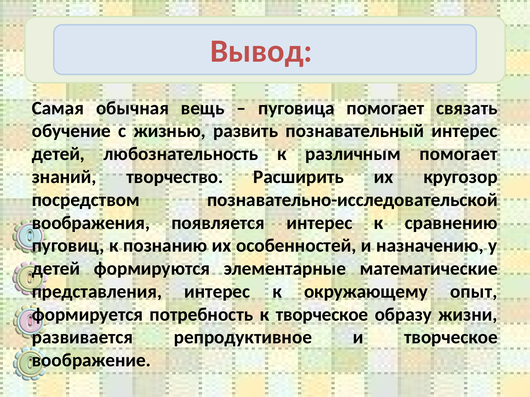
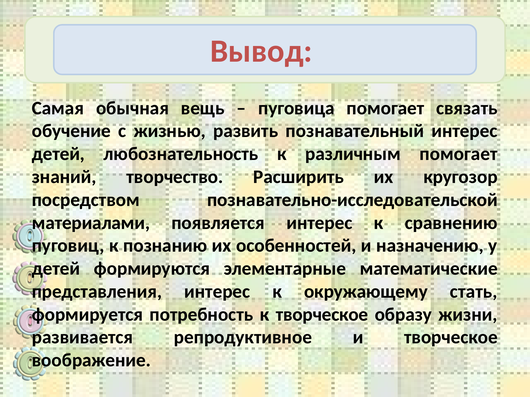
воображения: воображения -> материалами (91, 223)
опыт: опыт -> стать (474, 292)
